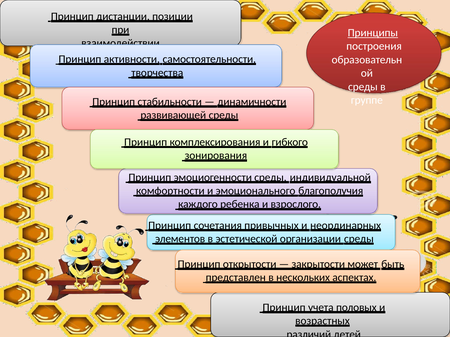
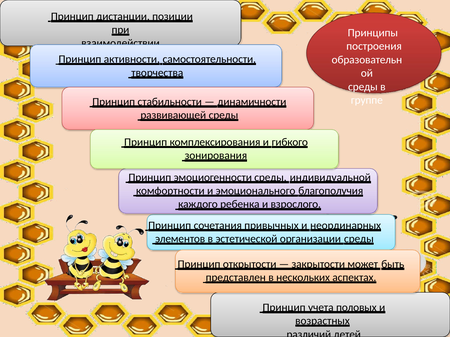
Принципы underline: present -> none (373, 33)
